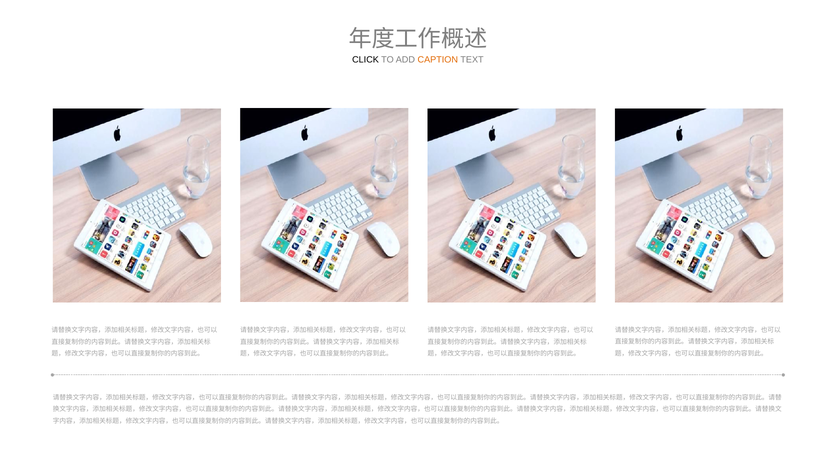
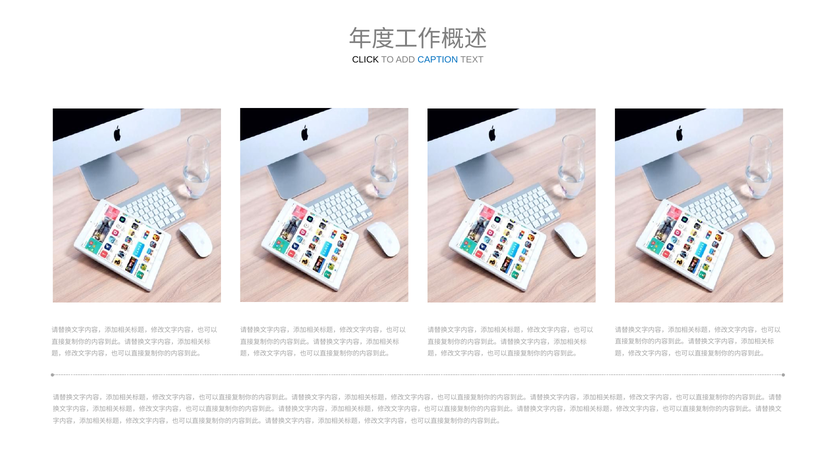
CAPTION colour: orange -> blue (438, 60)
